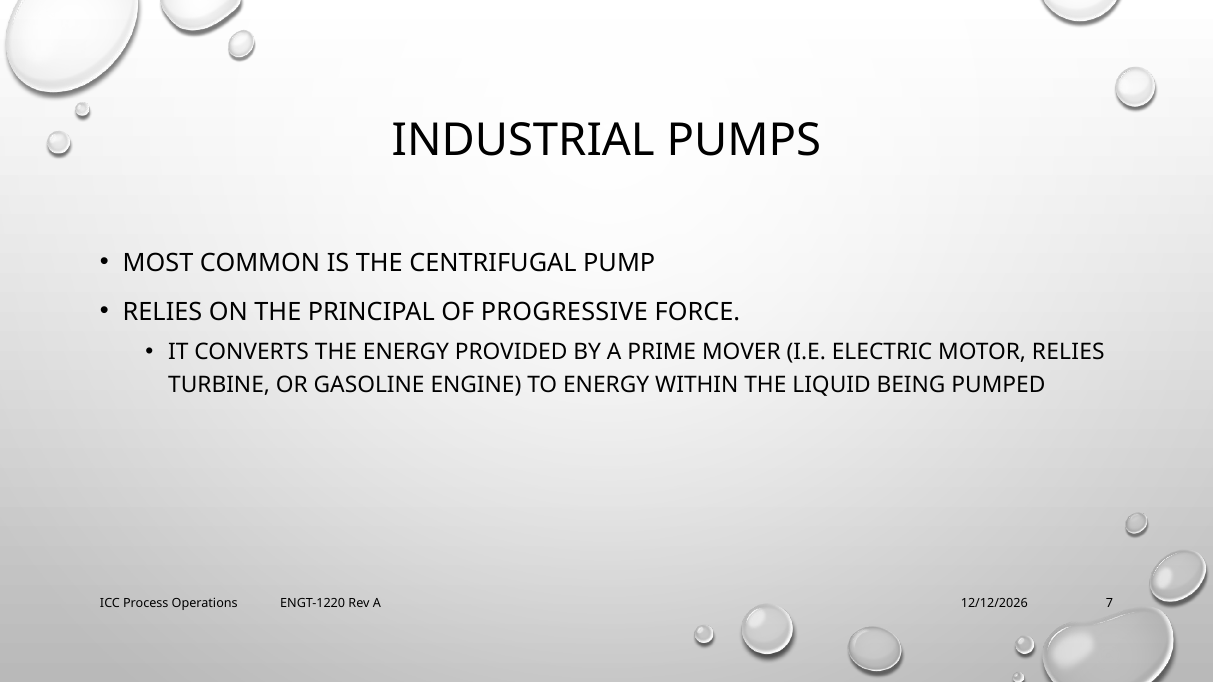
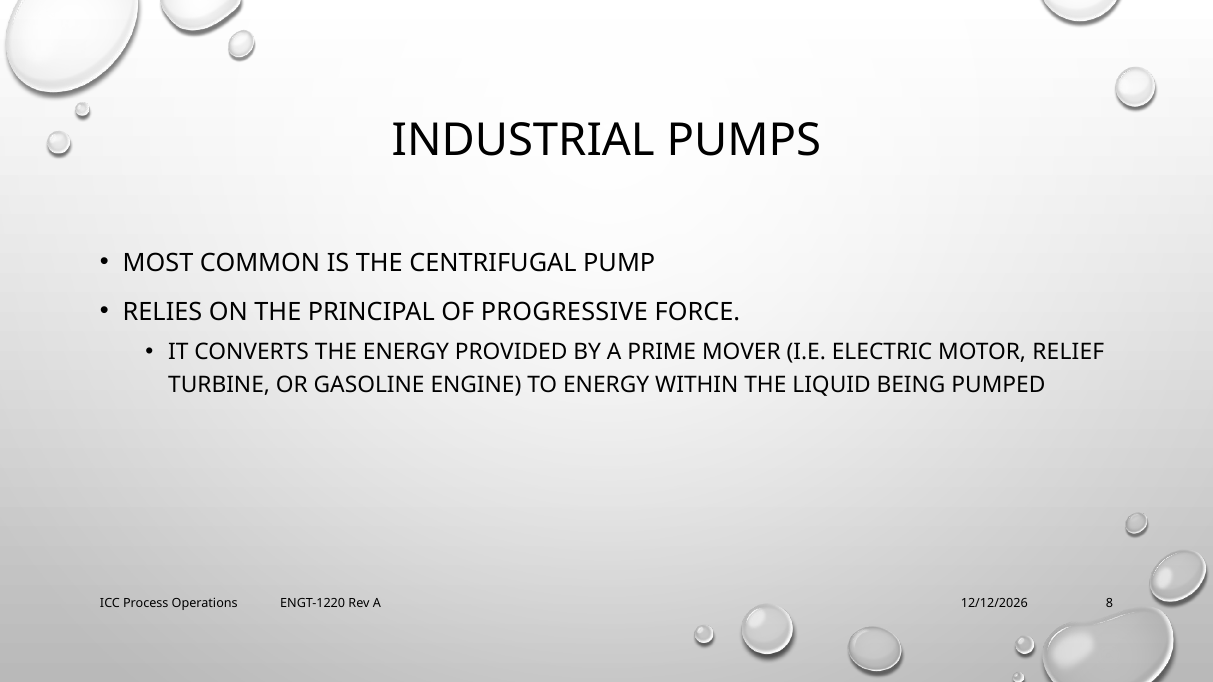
MOTOR RELIES: RELIES -> RELIEF (1068, 353)
7: 7 -> 8 (1109, 603)
